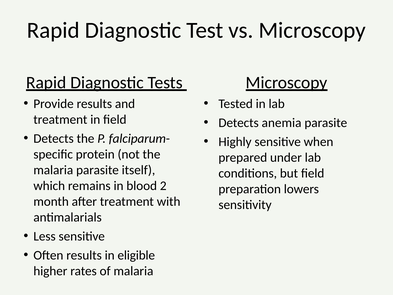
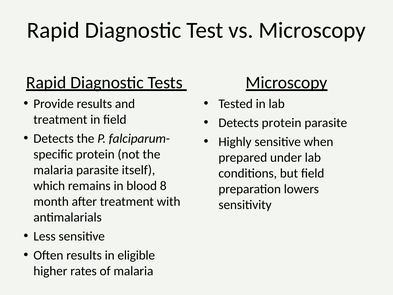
Detects anemia: anemia -> protein (282, 123)
2: 2 -> 8 (163, 186)
